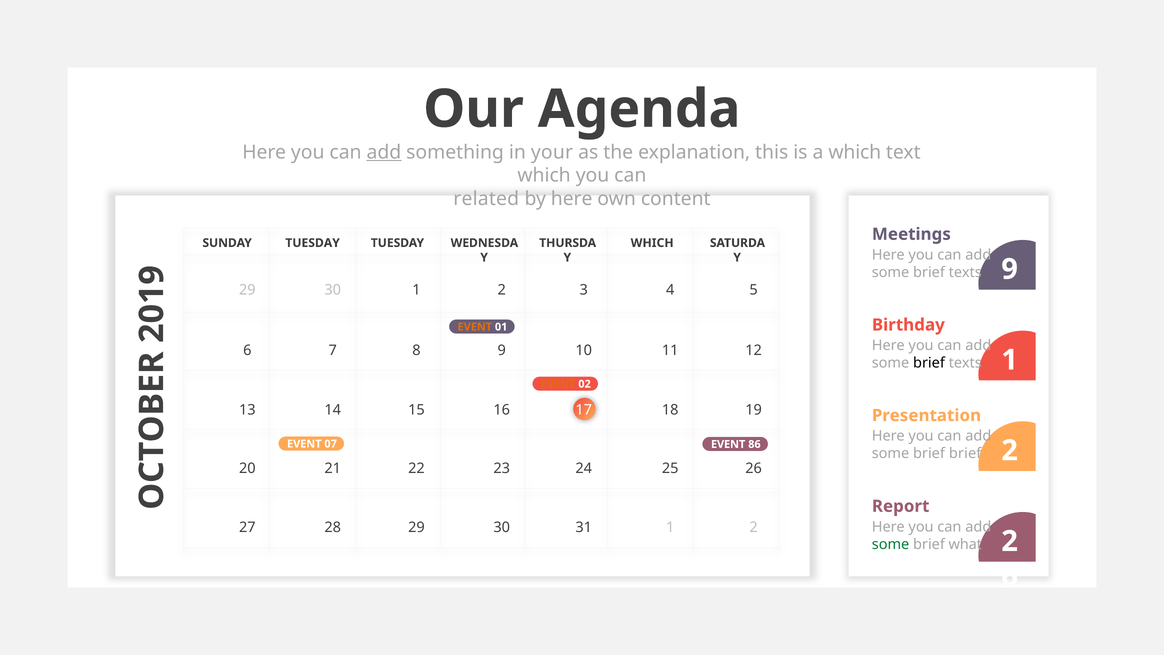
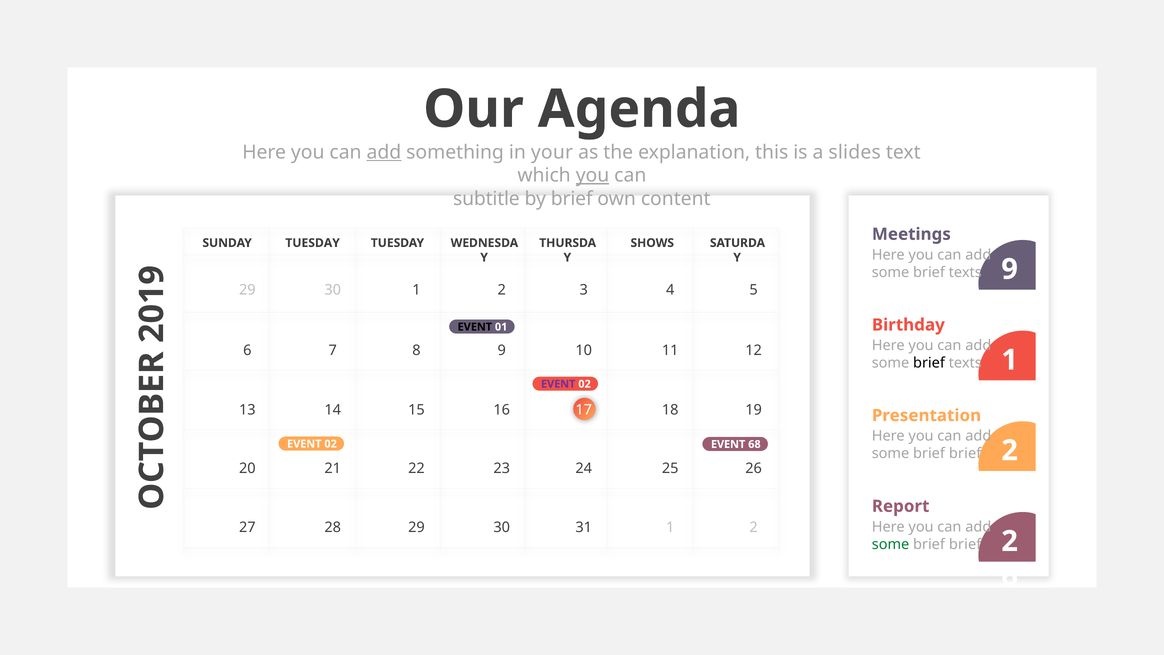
a which: which -> slides (855, 152)
you underline: none -> present (593, 175)
related: related -> subtitle (486, 199)
by here: here -> brief (572, 199)
WHICH: WHICH -> SHOWS (652, 243)
EVENT colour: orange -> black (475, 327)
EVENT colour: orange -> purple (558, 384)
07: 07 -> 02 (331, 444)
86: 86 -> 68 (754, 444)
what: what -> brief (965, 544)
